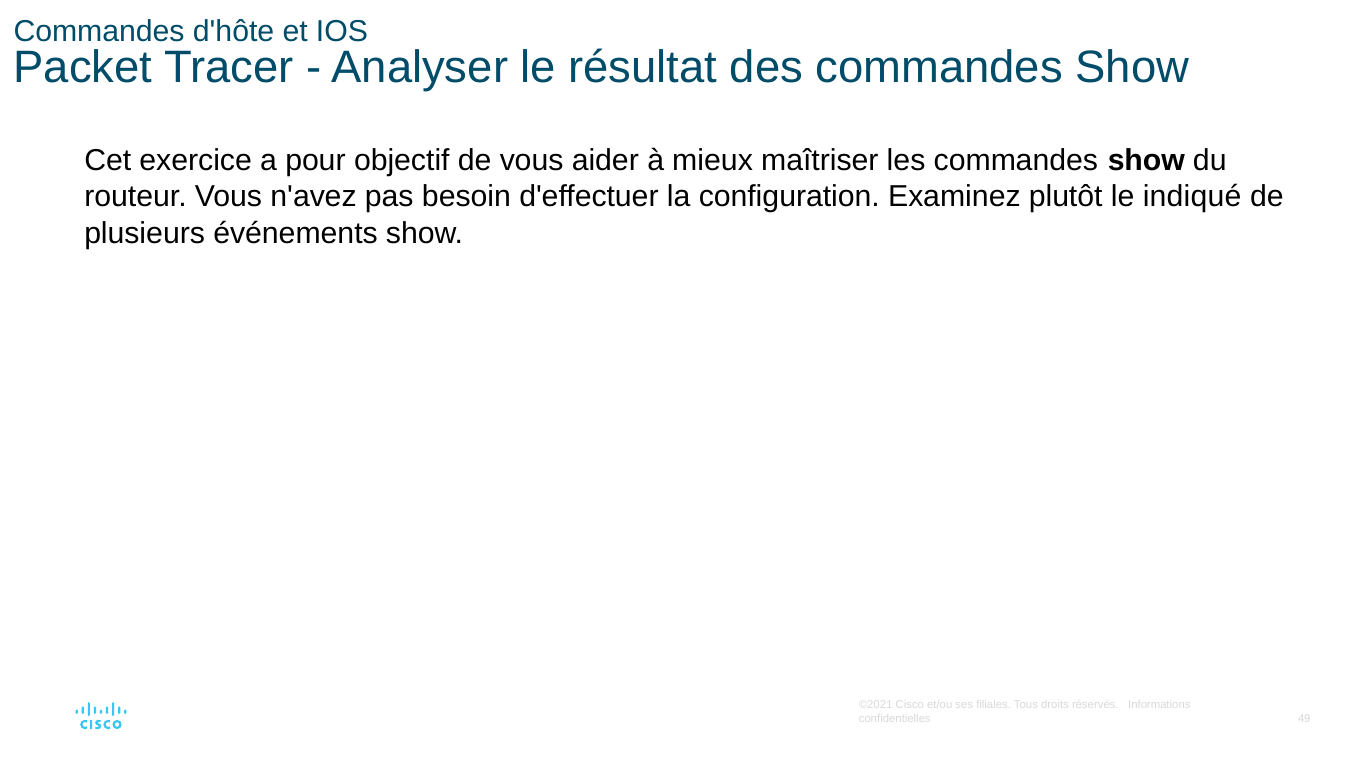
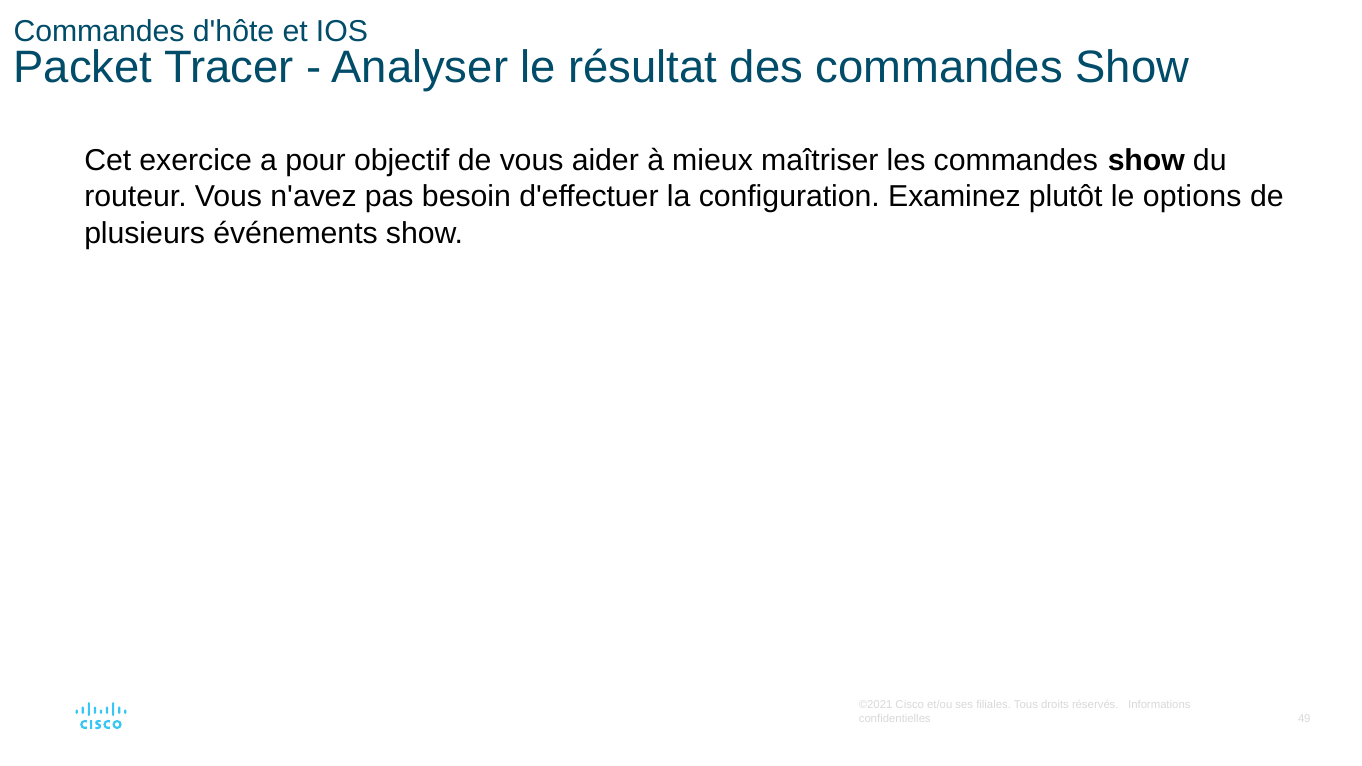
indiqué: indiqué -> options (1192, 197)
